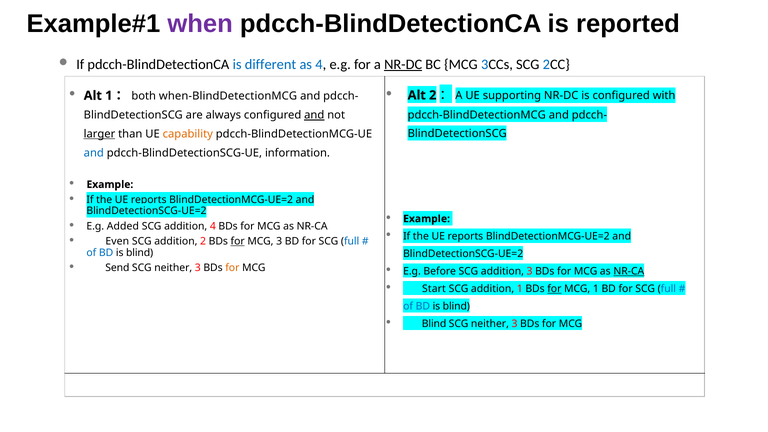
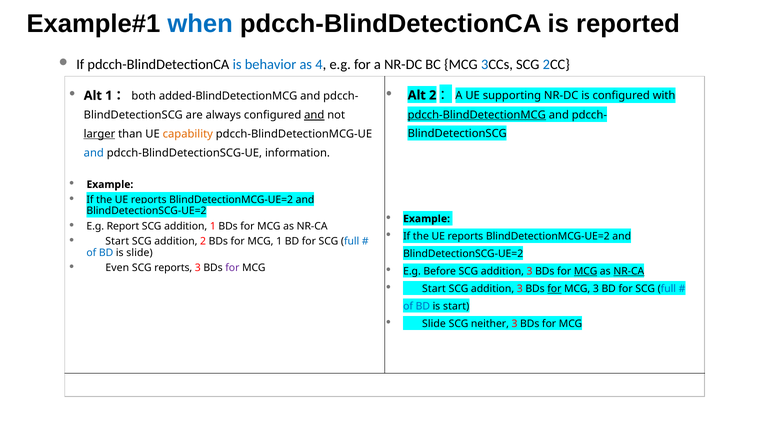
when colour: purple -> blue (200, 24)
different: different -> behavior (271, 64)
NR-DC underline: present -> none (403, 64)
when-BlindDetectionMCG: when-BlindDetectionMCG -> added-BlindDetectionMCG (228, 96)
pdcch-BlindDetectionMCG underline: none -> present (477, 115)
Added: Added -> Report (123, 226)
addition 4: 4 -> 1 (213, 226)
Even: Even -> Start (117, 241)
for underline: present -> none (238, 241)
MCG 3: 3 -> 1 (279, 241)
blind: blind -> slide (140, 253)
Send: Send -> Even (117, 268)
neither: neither -> reports (173, 268)
for colour: orange -> purple (232, 268)
MCG underline: none -> present (586, 271)
1: 1 -> 3 (520, 289)
MCG 1: 1 -> 3 (596, 289)
blind: blind -> start (456, 306)
Blind: Blind -> Slide (434, 324)
